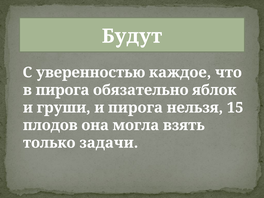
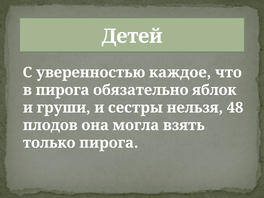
Будут: Будут -> Детей (132, 36)
и пирога: пирога -> сестры (135, 108)
15: 15 -> 48 (235, 108)
только задачи: задачи -> пирога (109, 143)
